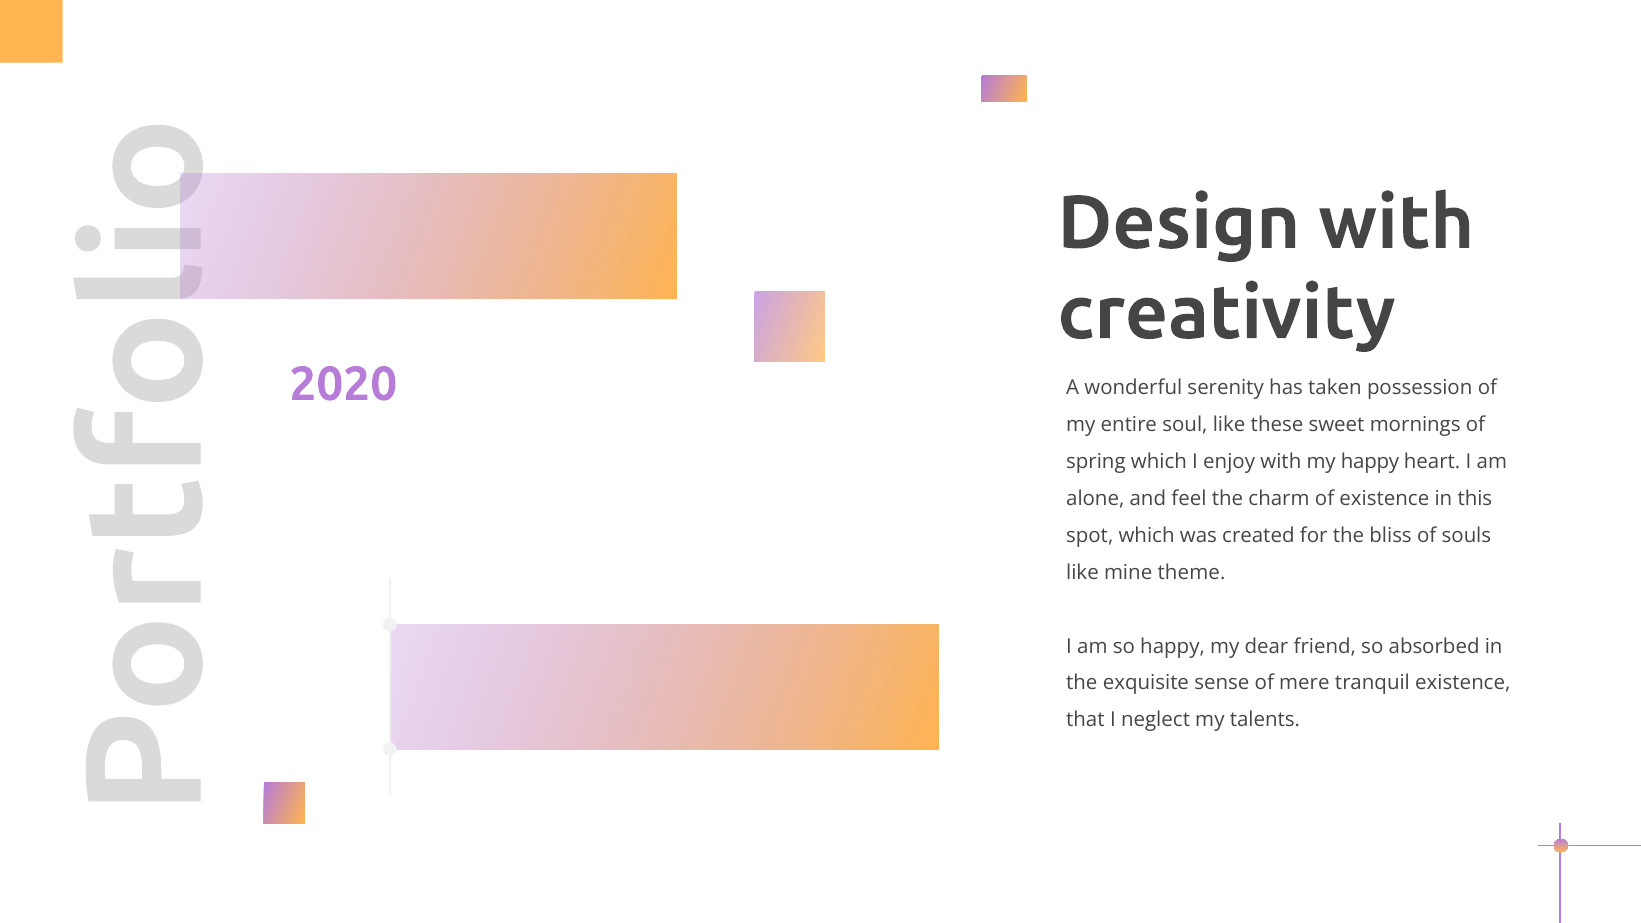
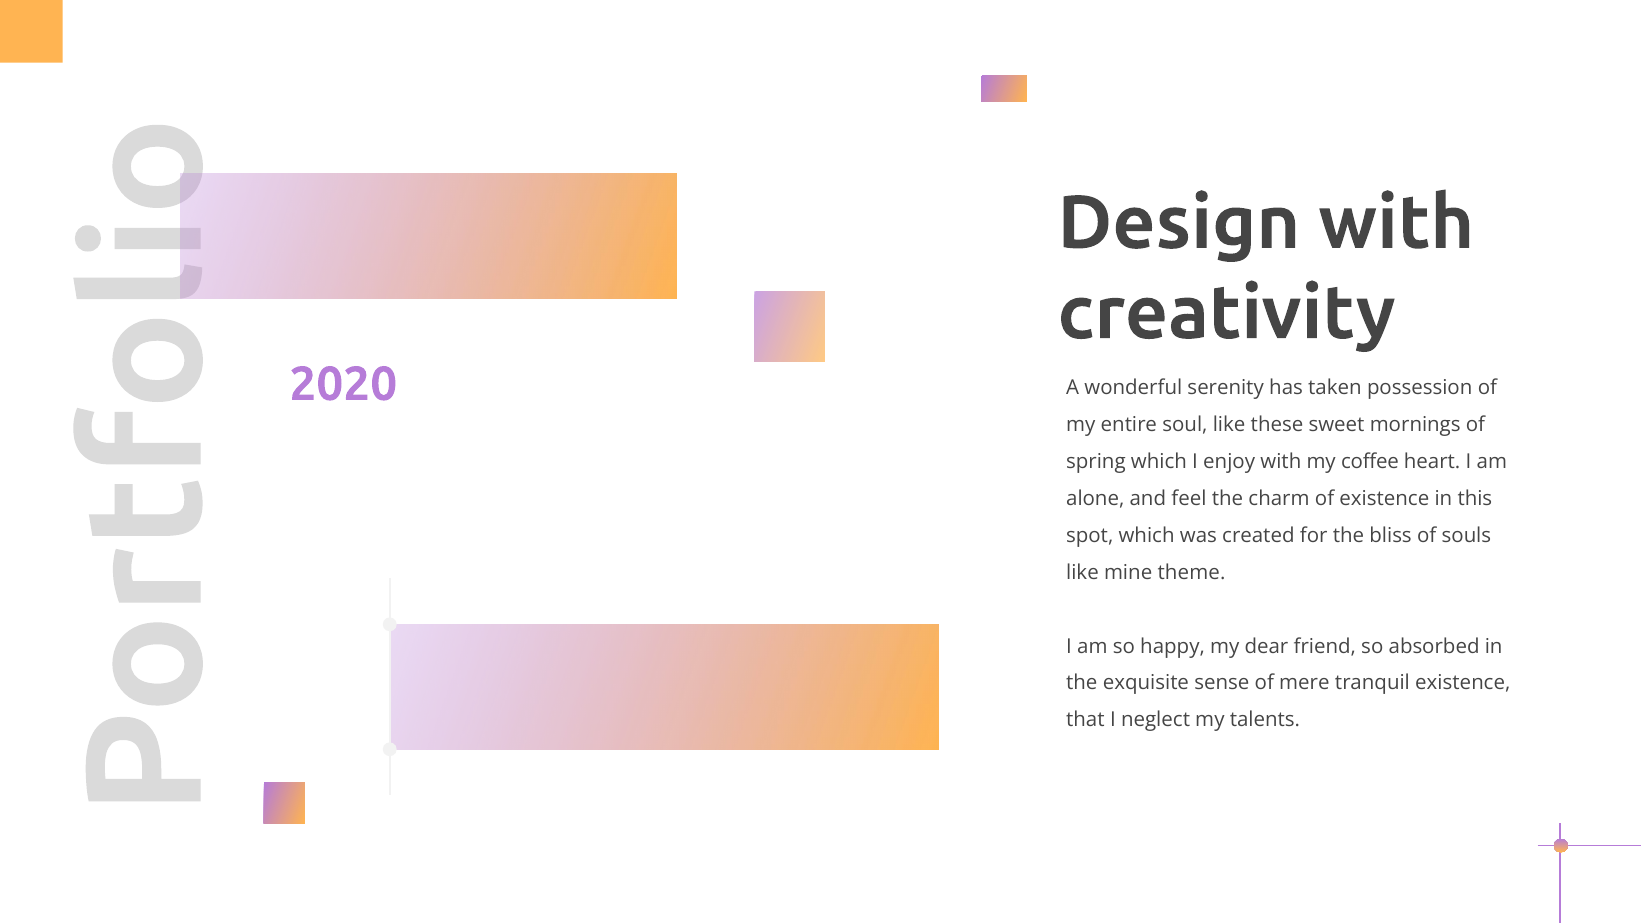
my happy: happy -> coffee (1370, 462)
